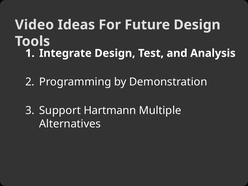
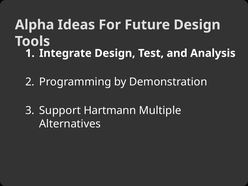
Video: Video -> Alpha (35, 25)
